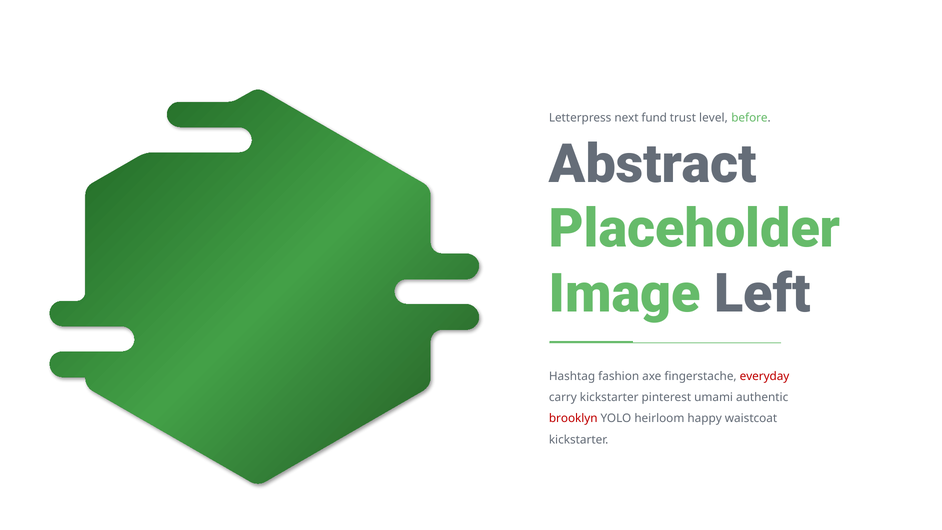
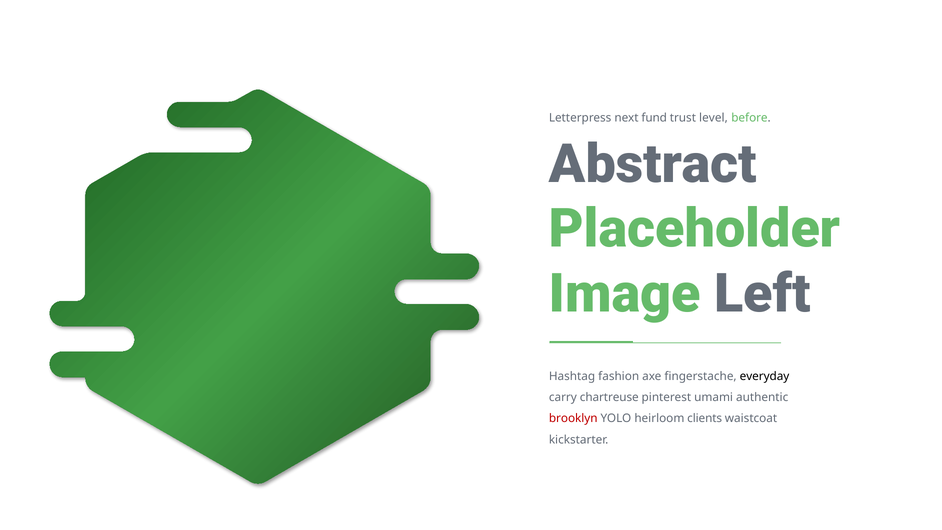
everyday colour: red -> black (765, 376)
carry kickstarter: kickstarter -> chartreuse (609, 397)
happy: happy -> clients (705, 419)
